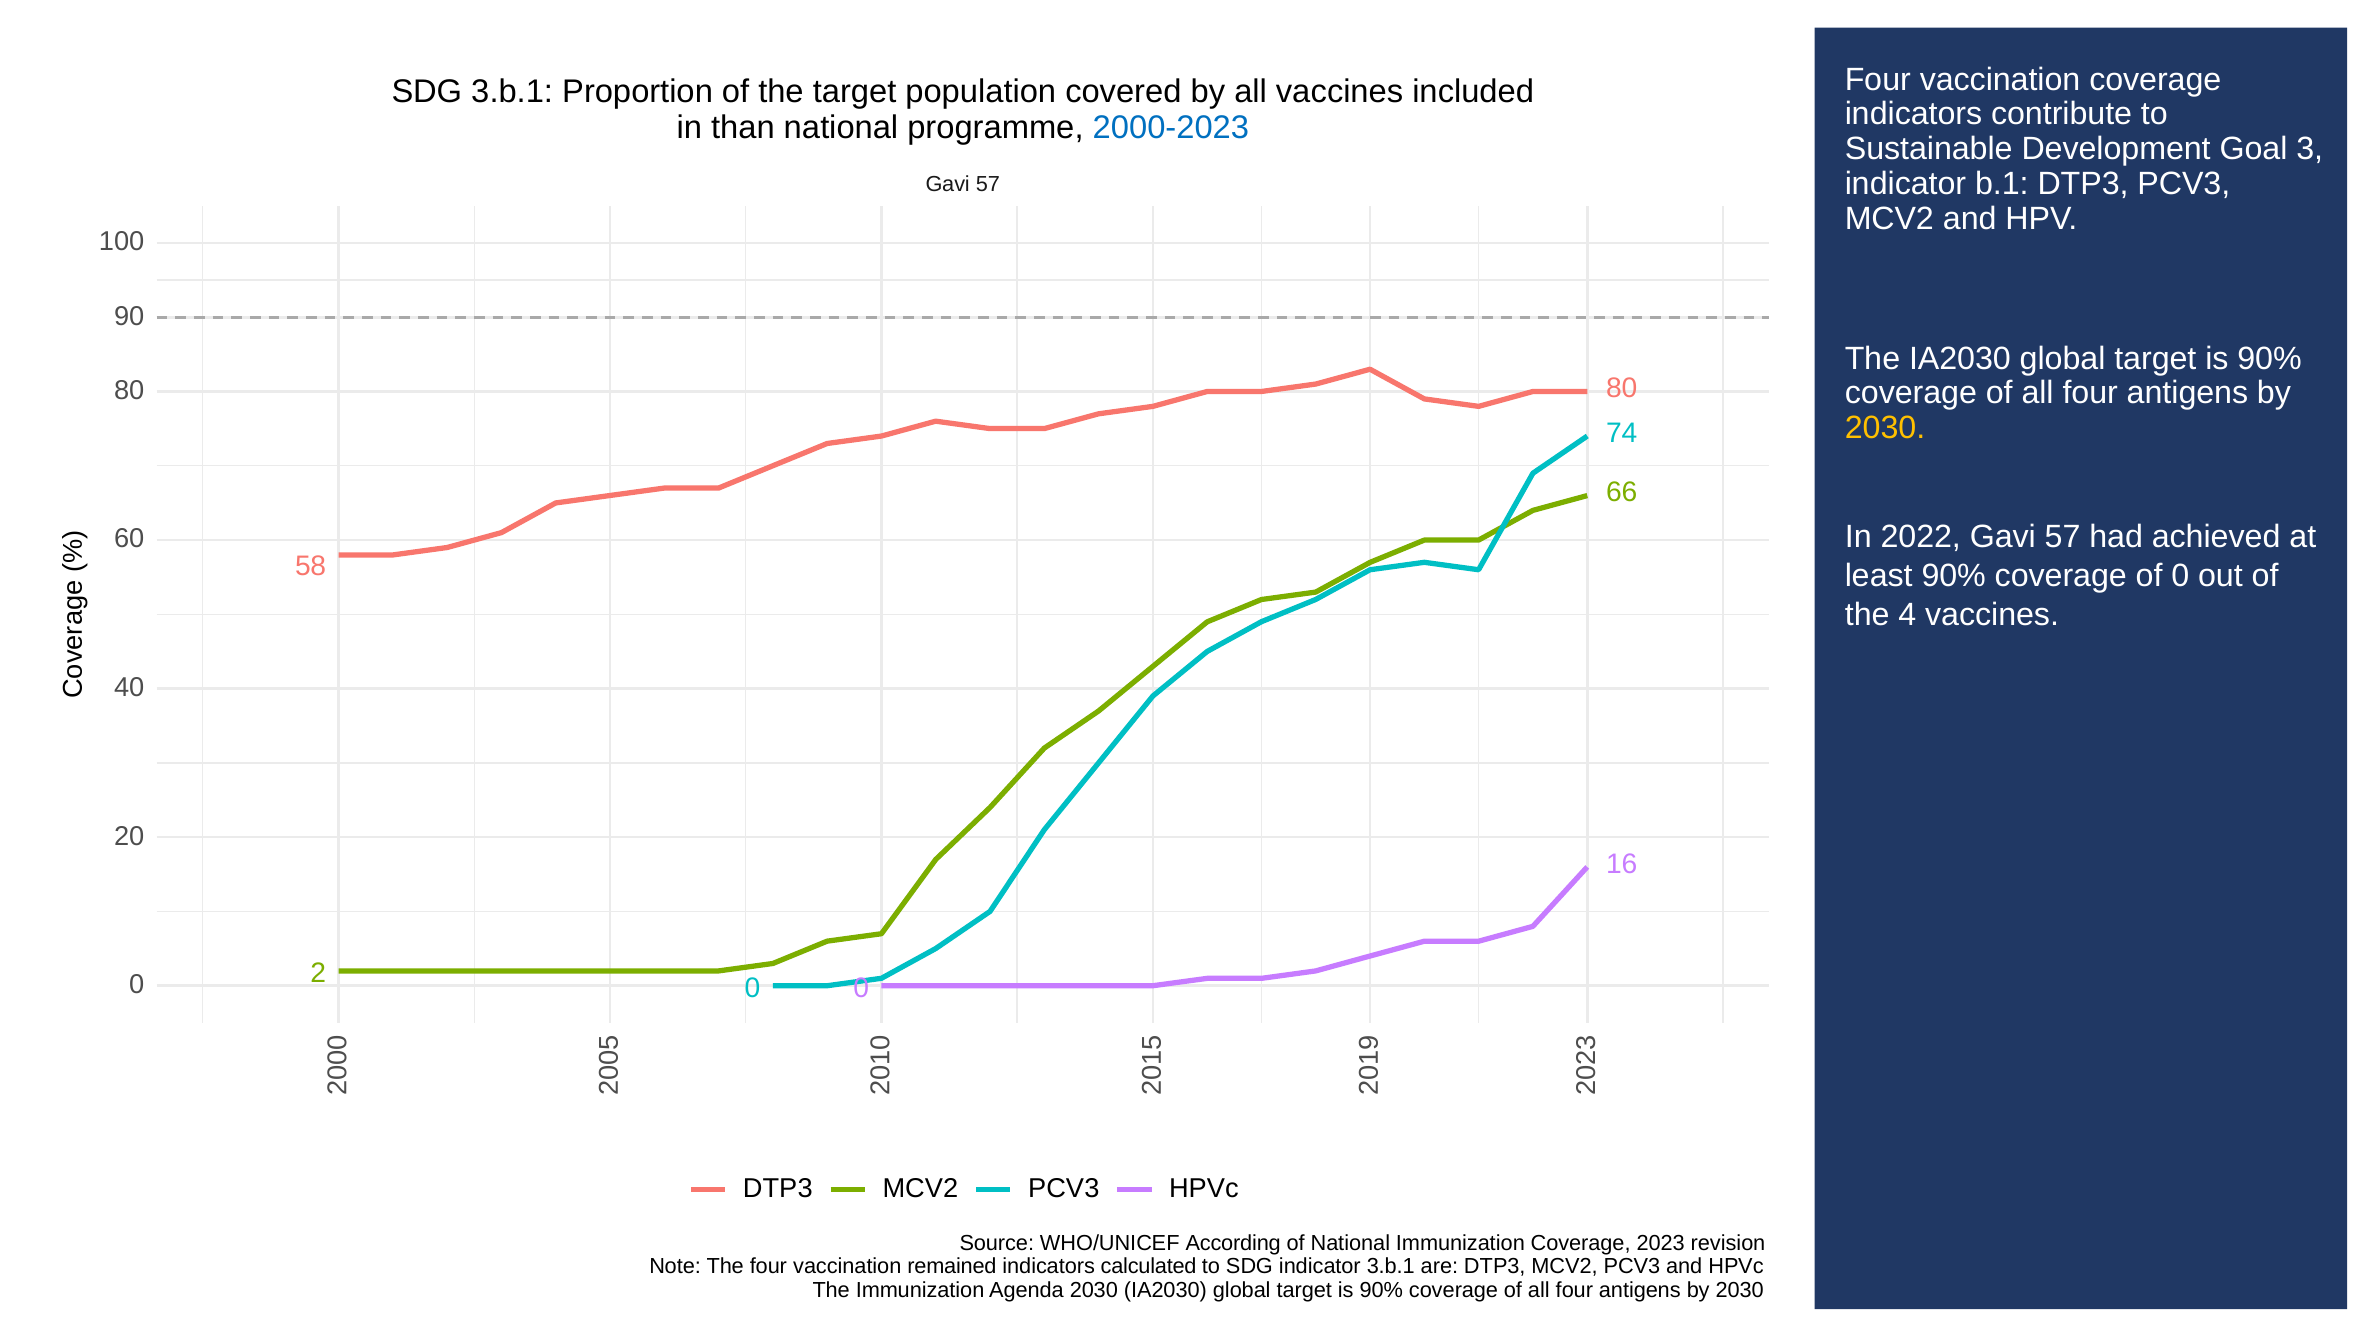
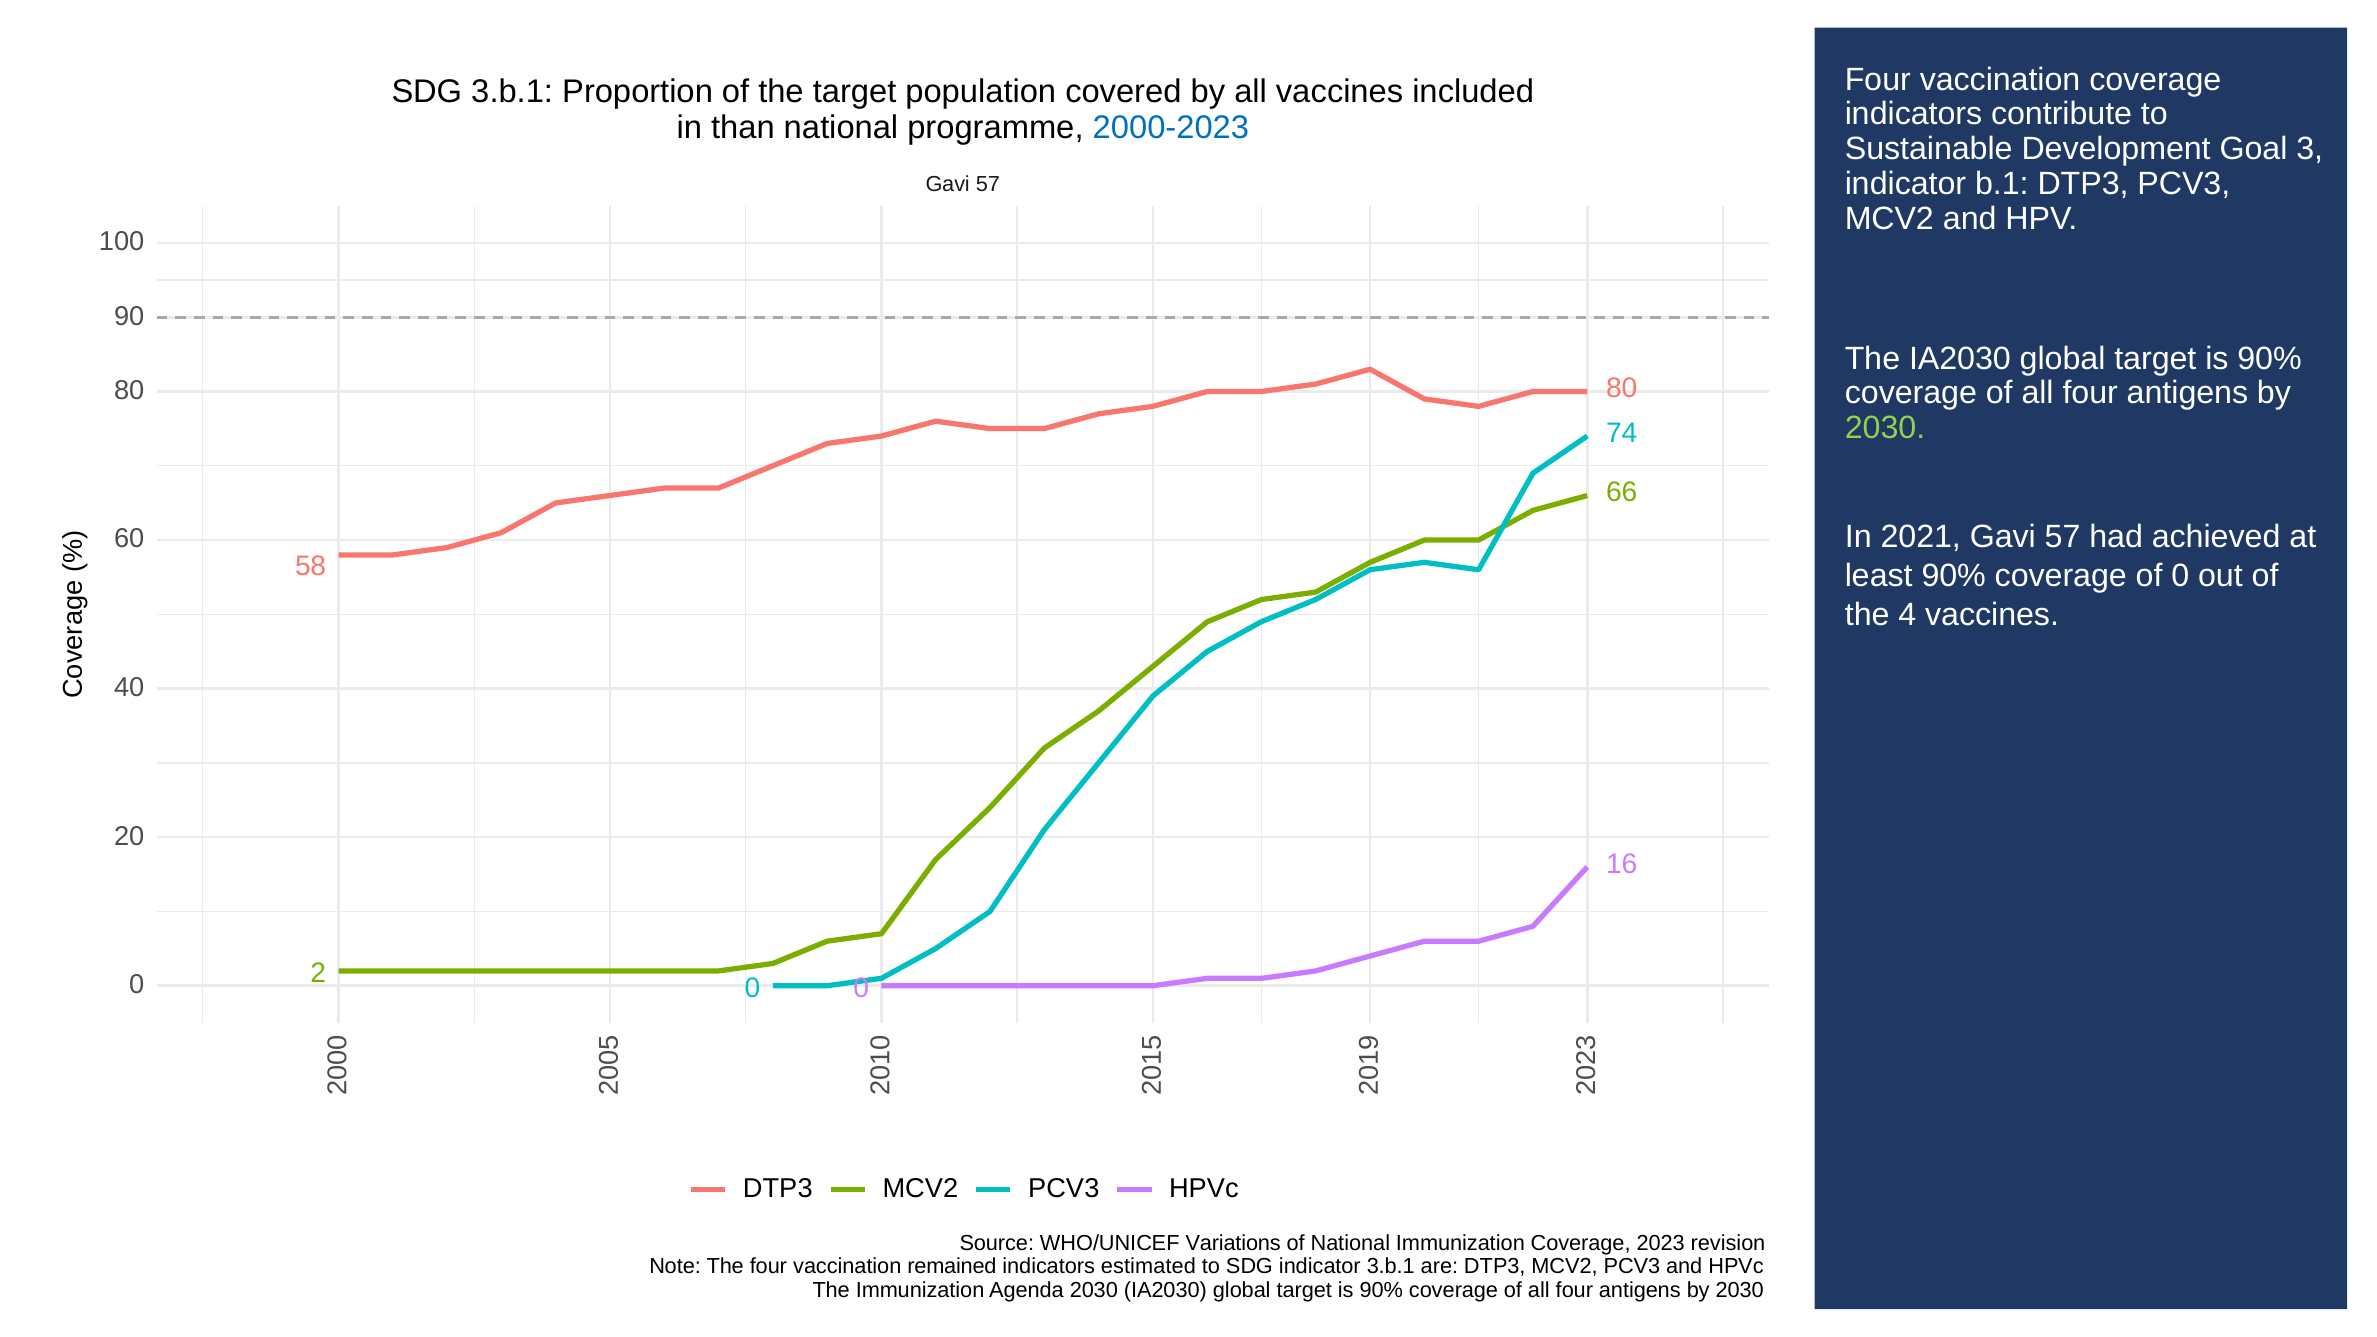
2030 colour: yellow -> light green (1885, 428)
2022: 2022 -> 2021 (1921, 537)
According: According -> Variations (1233, 1243)
calculated: calculated -> estimated (1148, 1267)
